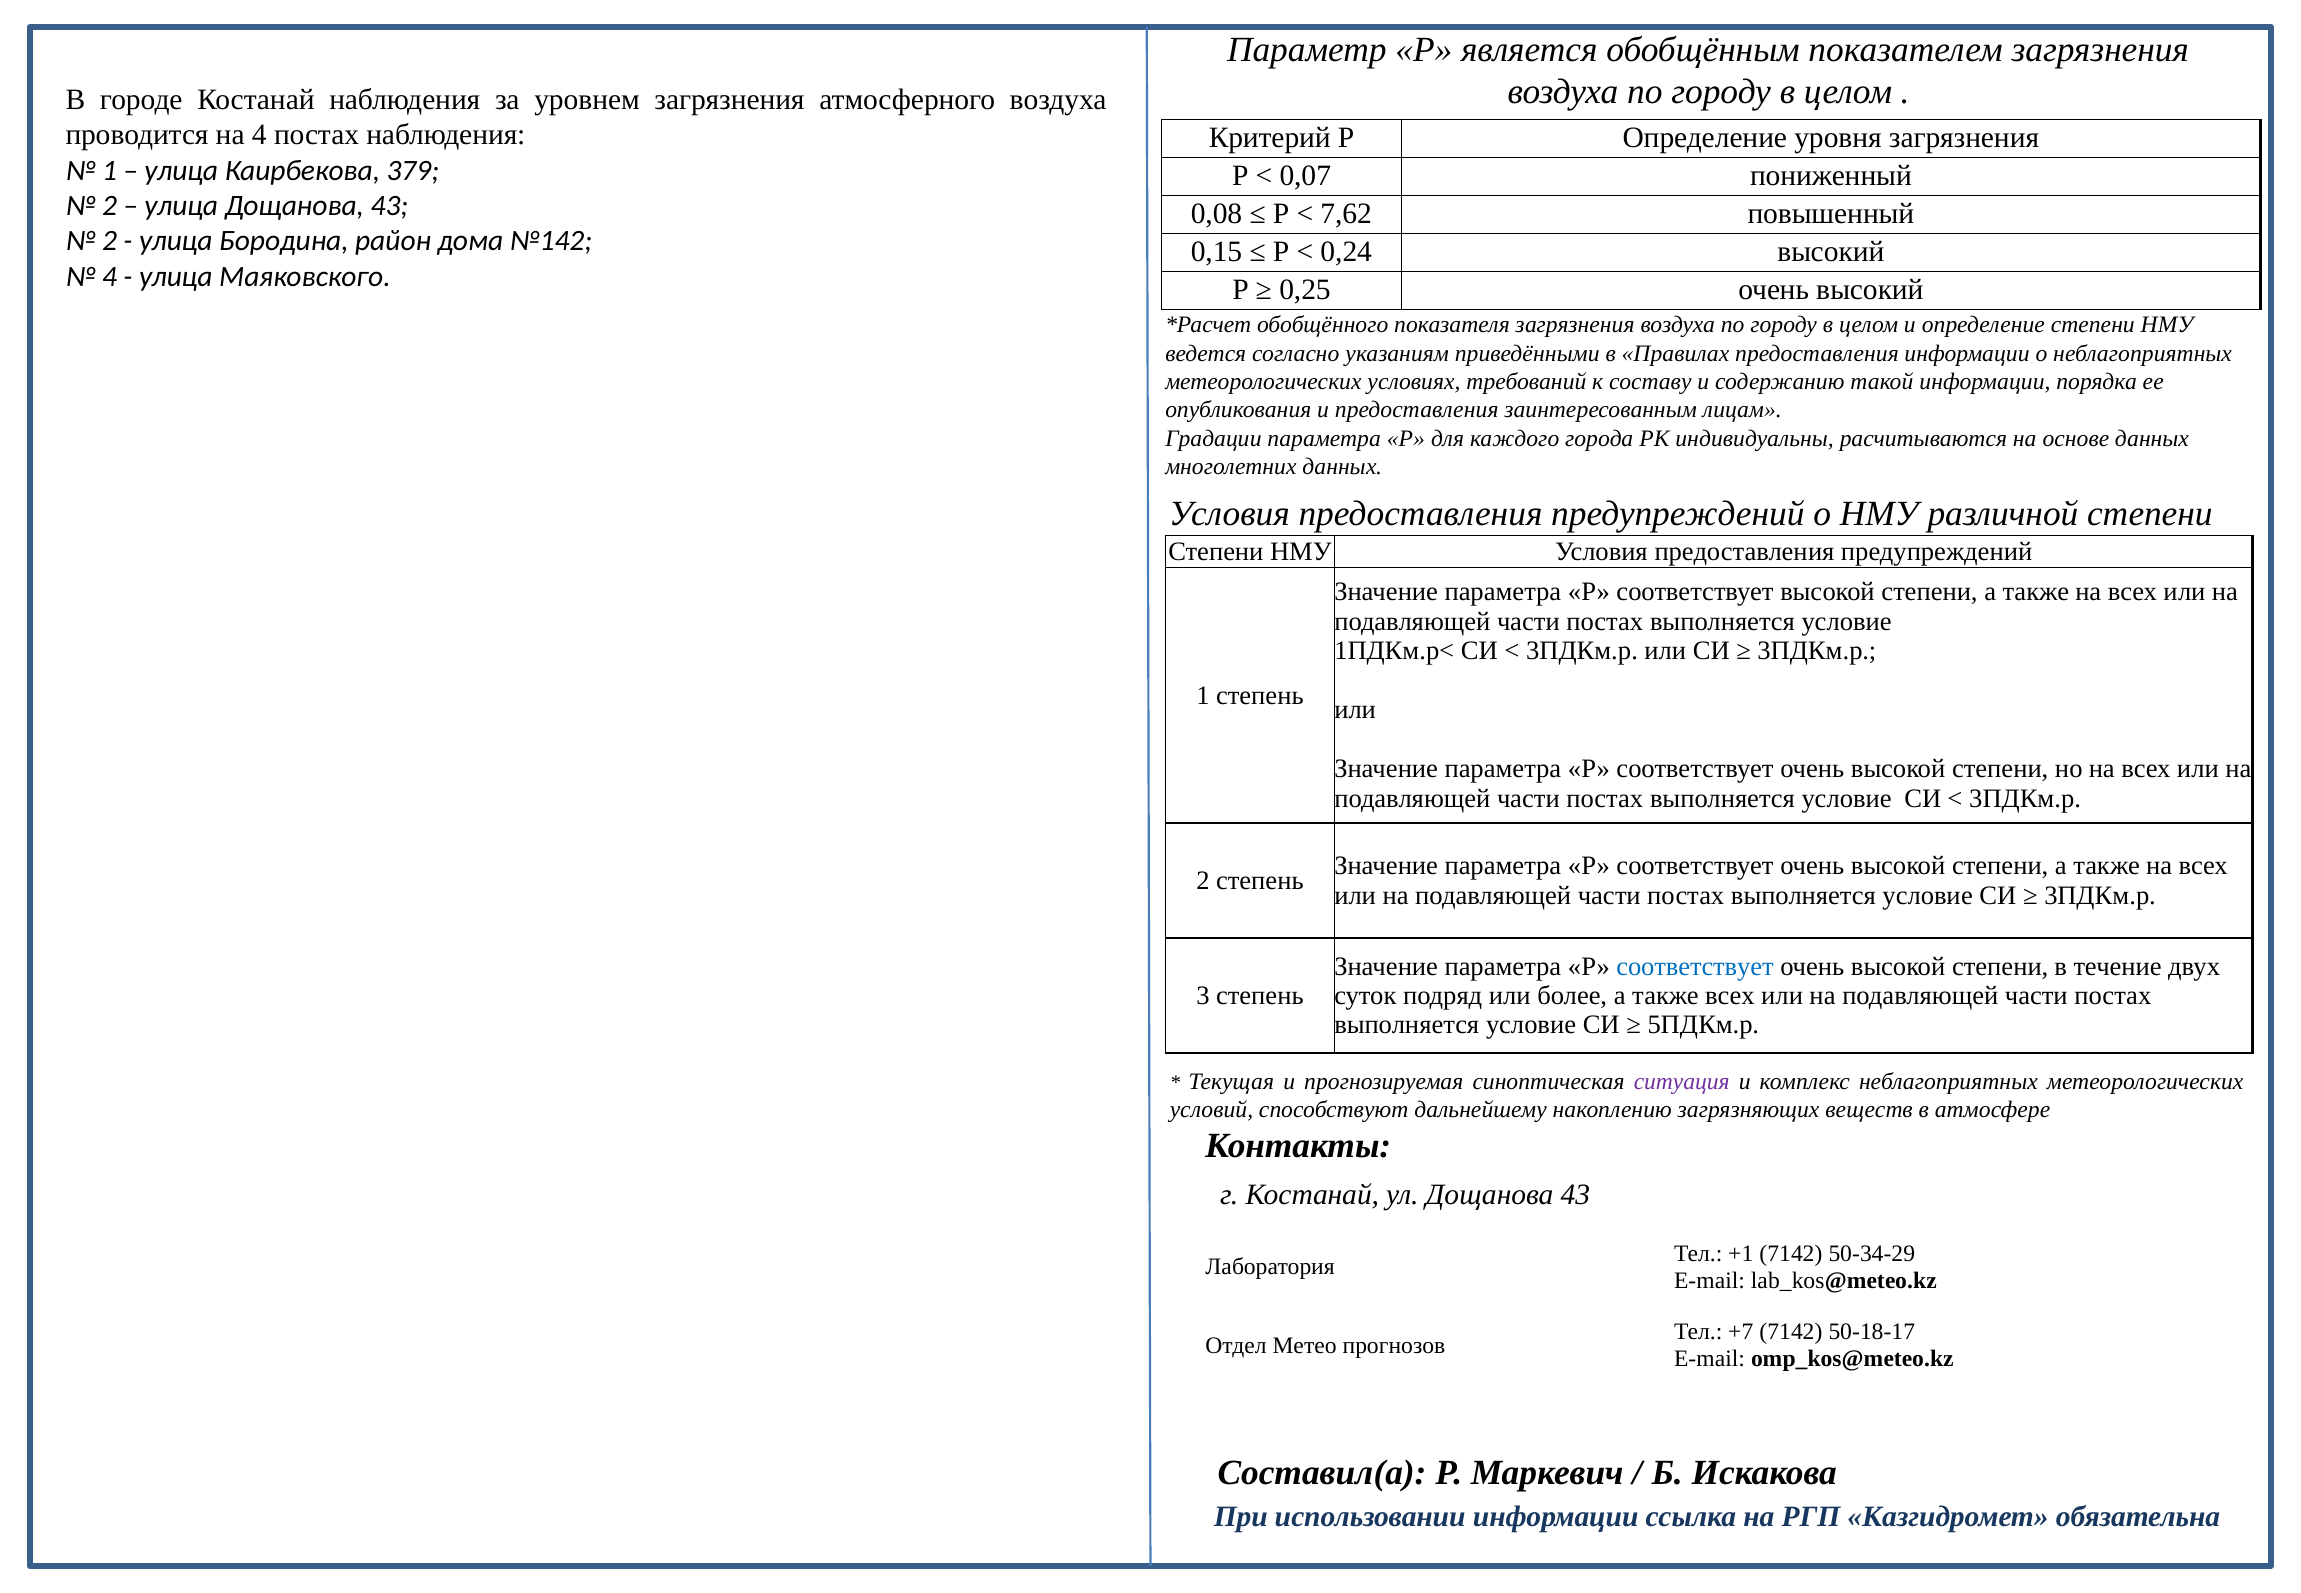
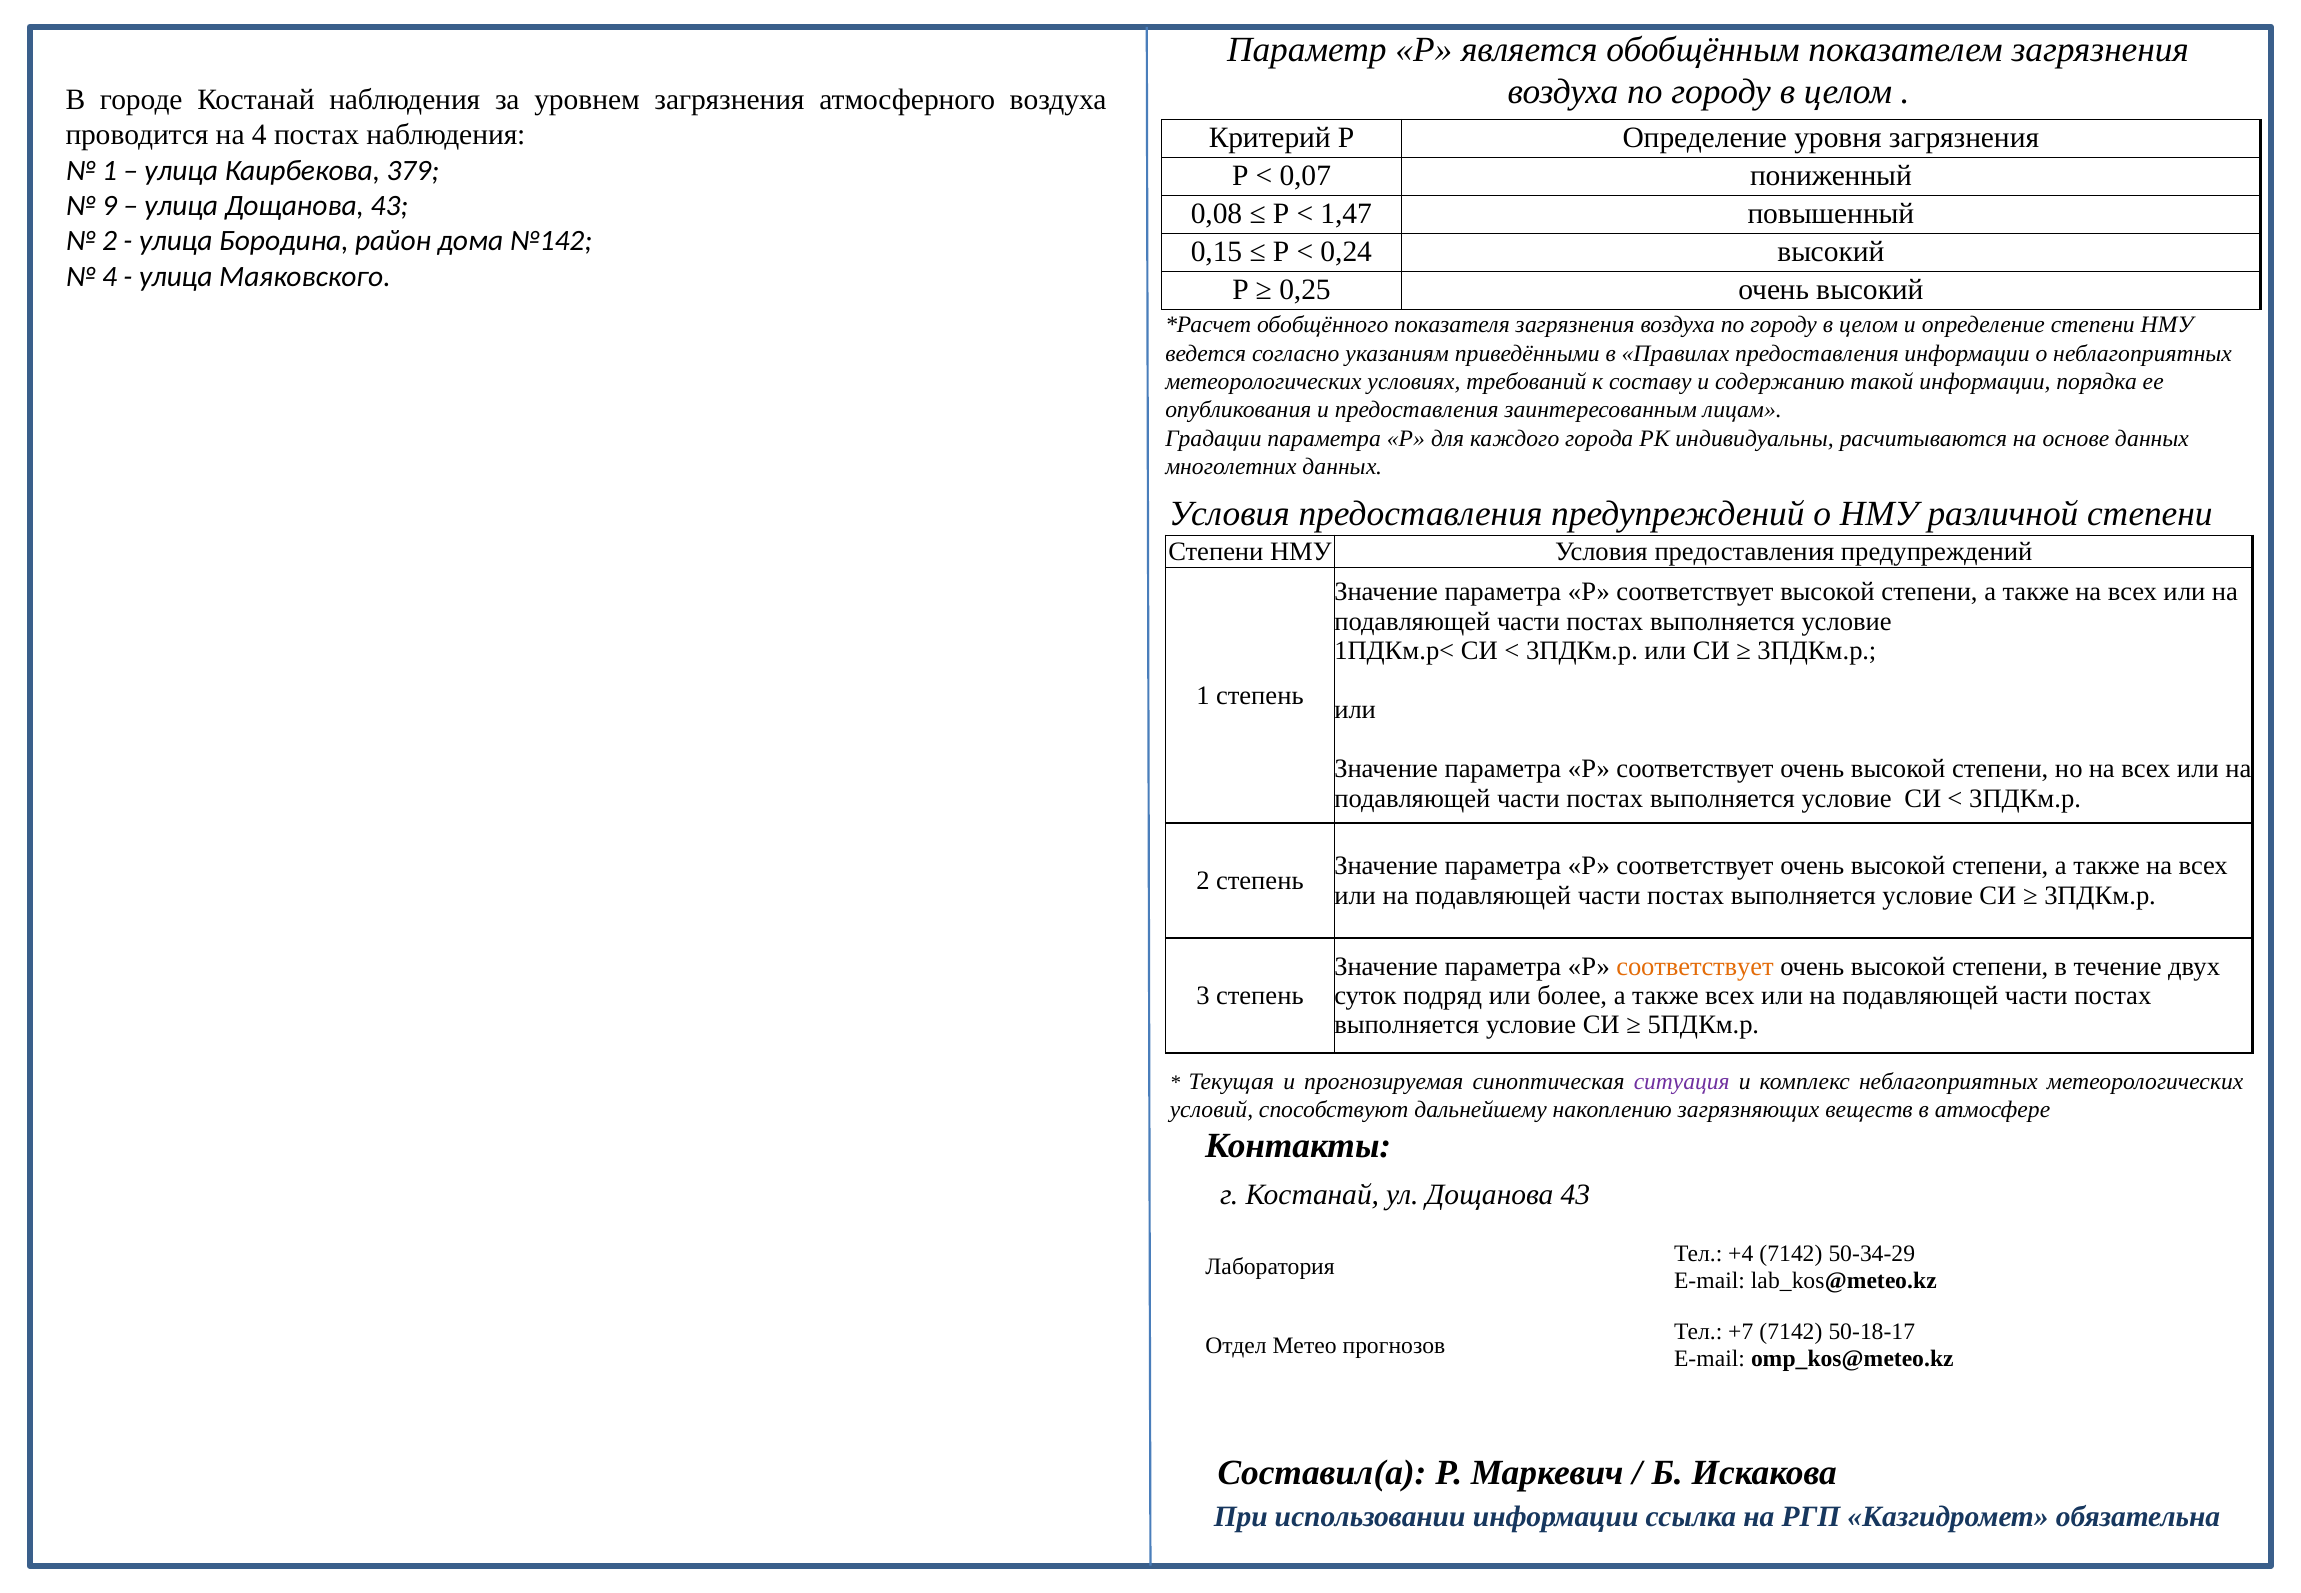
2: 2 -> 9 (109, 206)
7,62: 7,62 -> 1,47 (1346, 214)
соответствует colour: blue -> orange (1695, 966)
+1: +1 -> +4 (1741, 1254)
